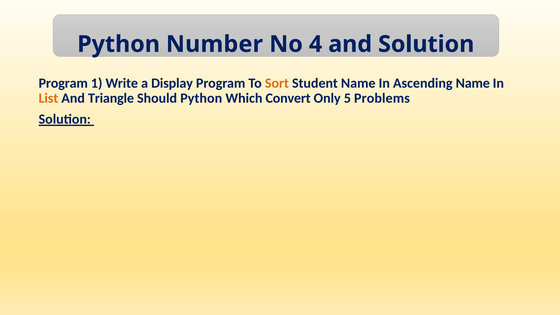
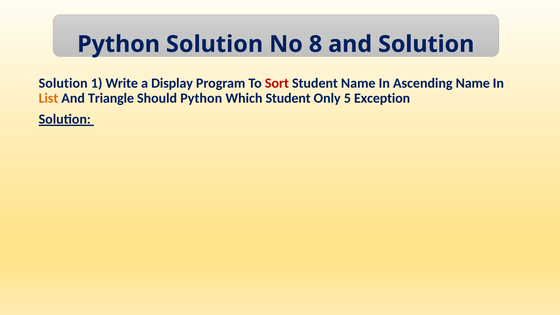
Python Number: Number -> Solution (215, 44)
4: 4 -> 8 (316, 44)
Program: Program -> Solution (63, 83)
Sort colour: orange -> red (277, 83)
Which Convert: Convert -> Student (288, 98)
Problems: Problems -> Exception (382, 98)
